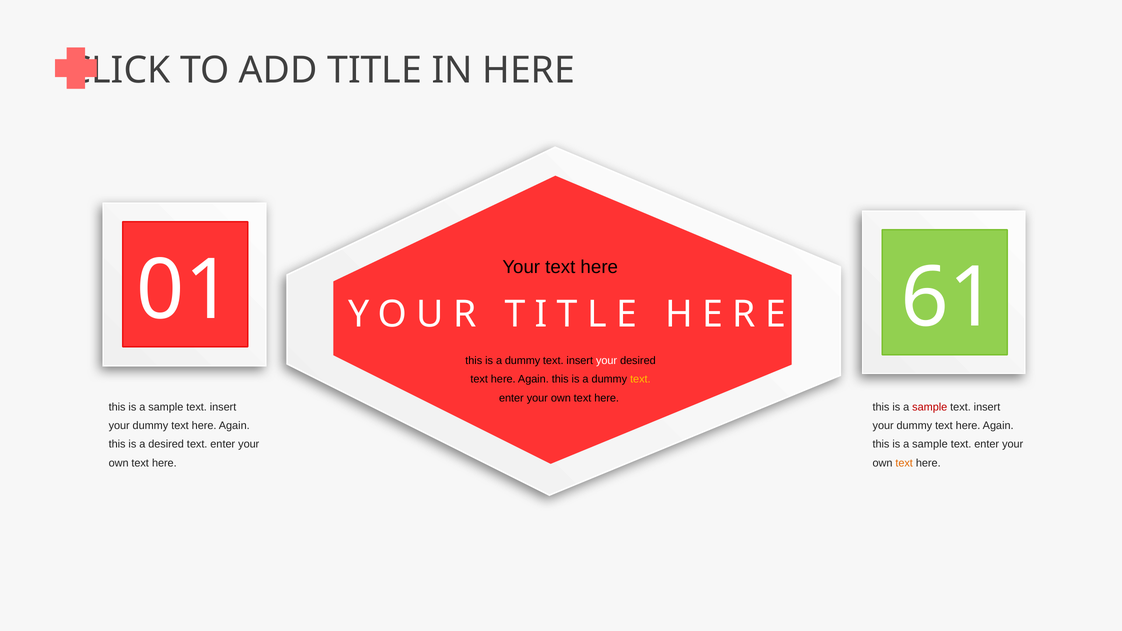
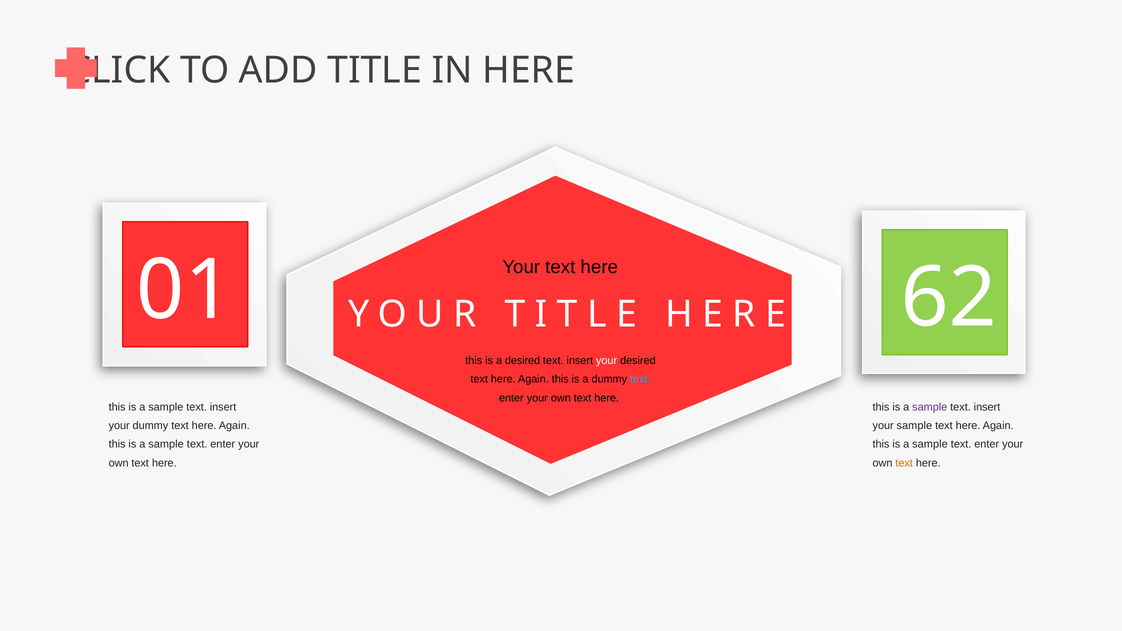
61: 61 -> 62 (949, 298)
dummy: dummy -> desired (523, 361)
text colour: yellow -> light blue (640, 379)
sample colour: red -> purple (930, 407)
dummy: dummy -> sample (914, 426)
desired: desired -> sample (166, 444)
